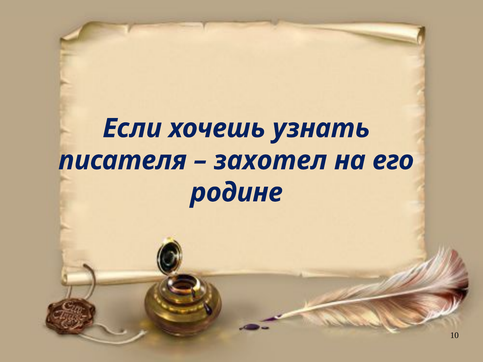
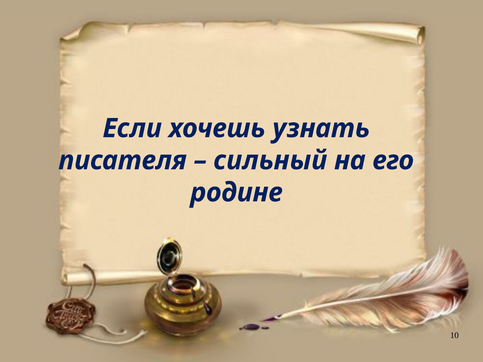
захотел: захотел -> сильный (270, 161)
